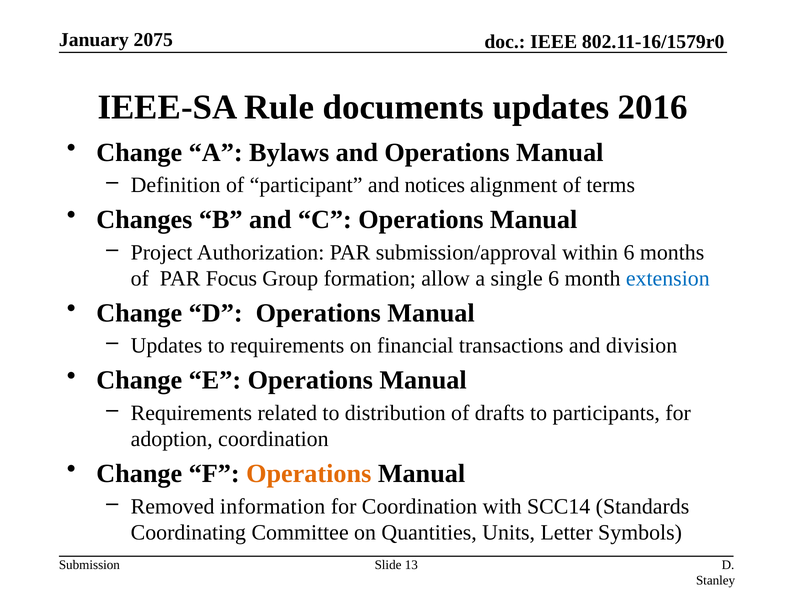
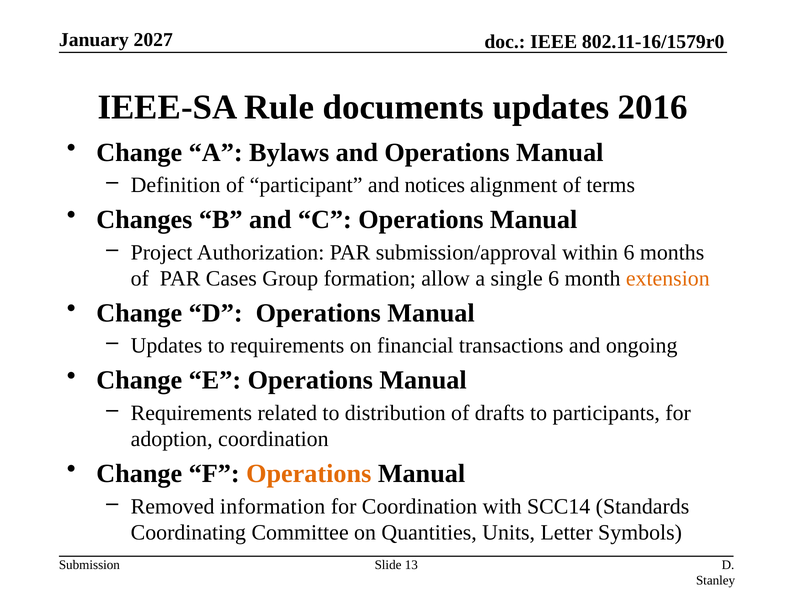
2075: 2075 -> 2027 (153, 40)
Focus: Focus -> Cases (231, 279)
extension colour: blue -> orange (668, 279)
division: division -> ongoing (642, 346)
